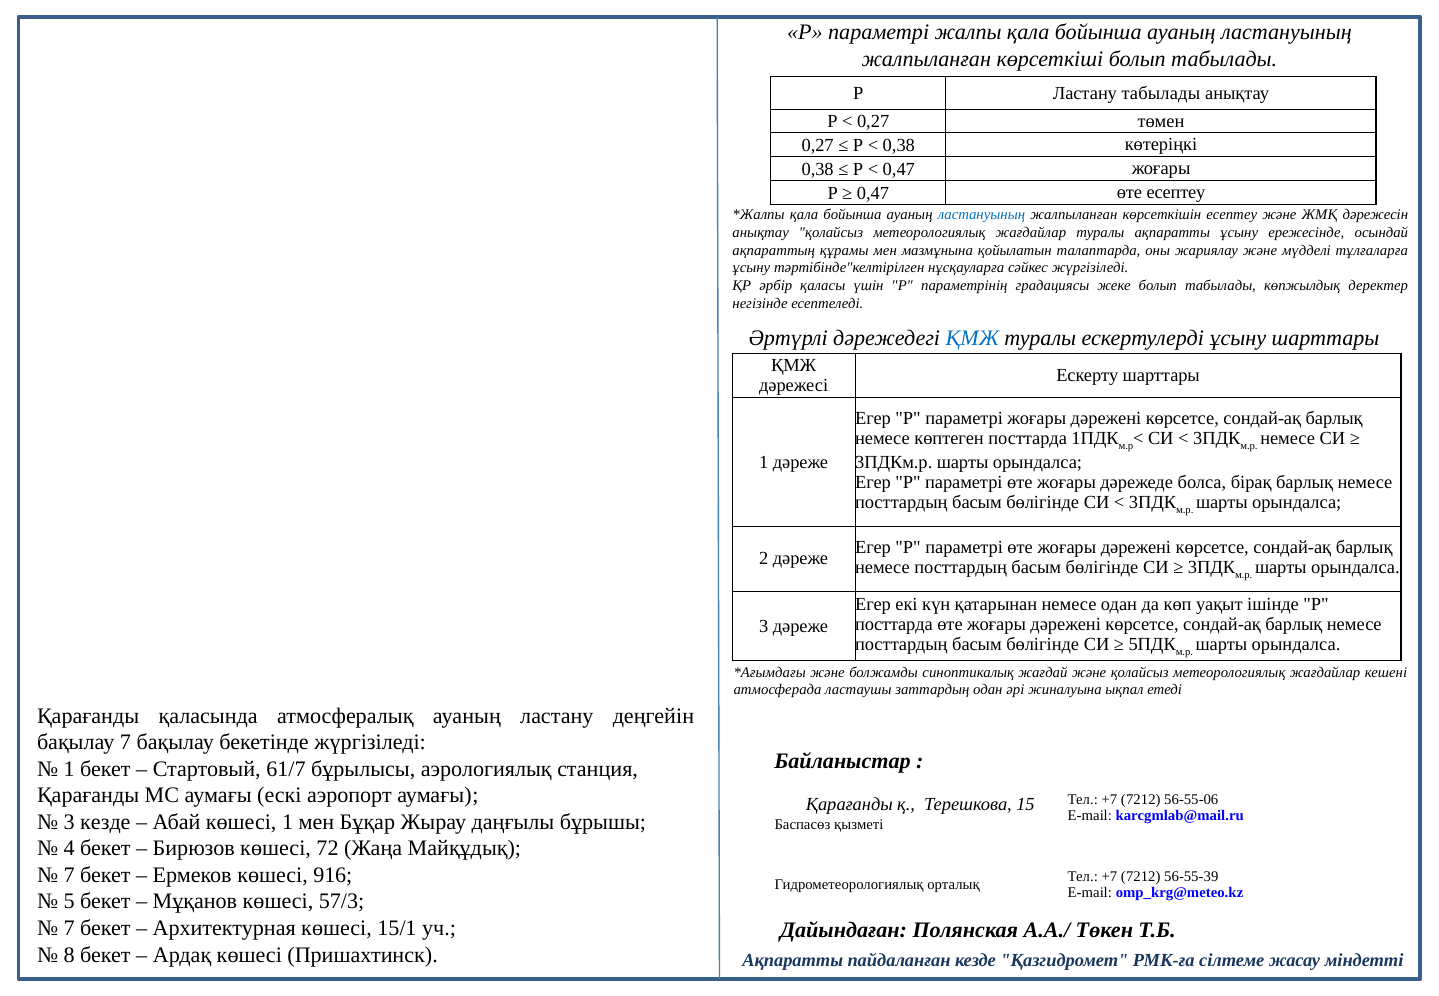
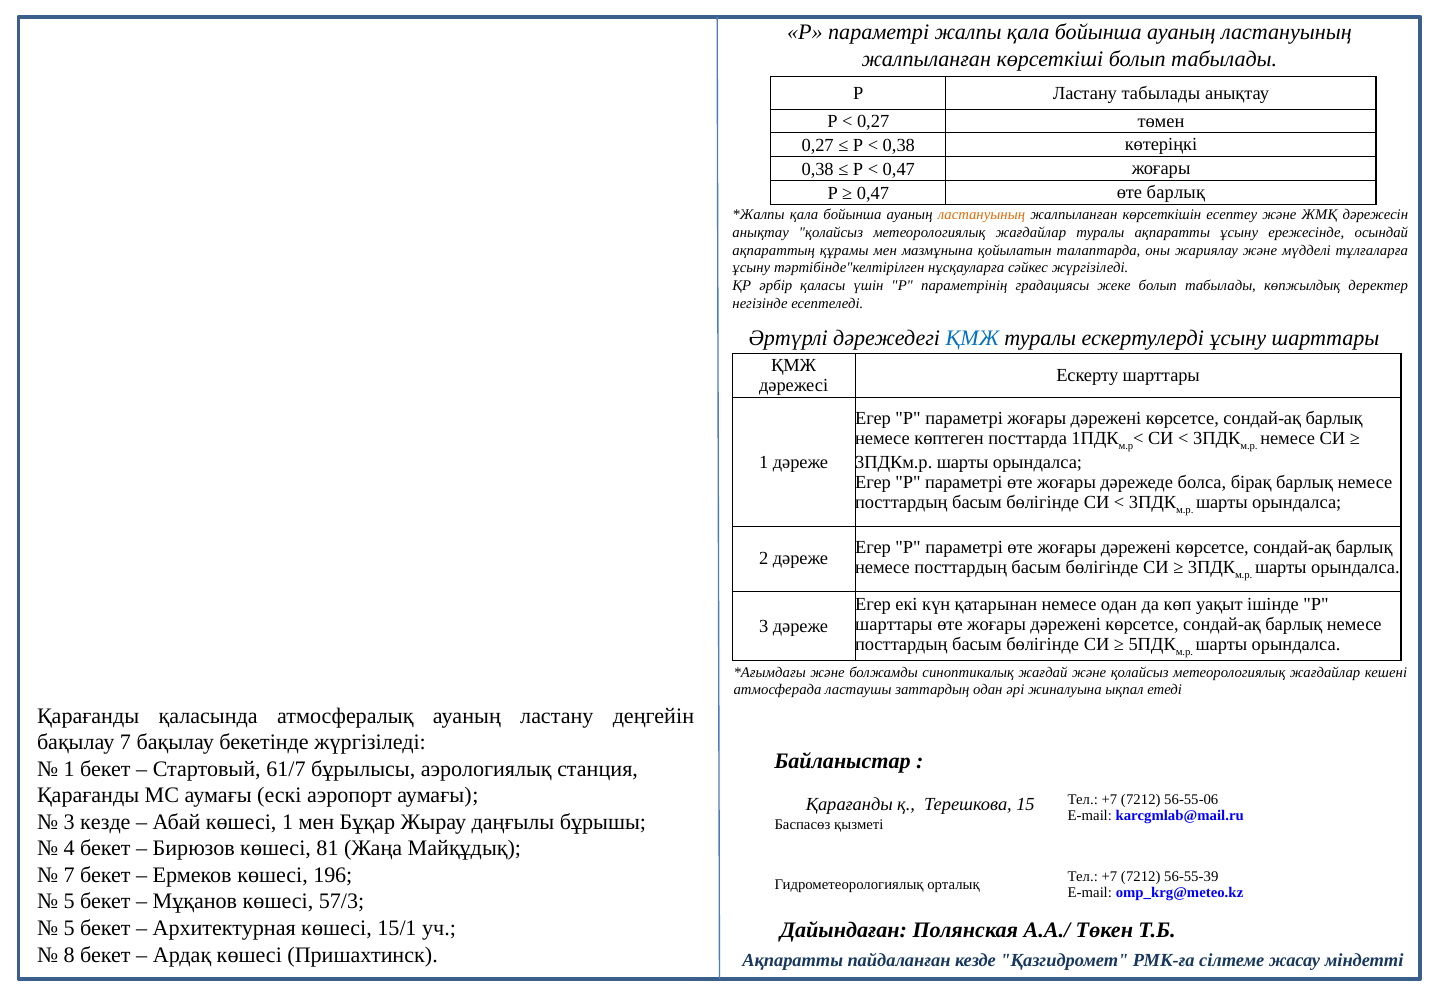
өте есептеу: есептеу -> барлық (1176, 192)
ластануының colour: blue -> orange (982, 215)
посттарда: посттарда -> шарттары (894, 625)
72: 72 -> 81 (328, 849)
916: 916 -> 196 (333, 875)
7: 7 -> 5 (69, 928)
